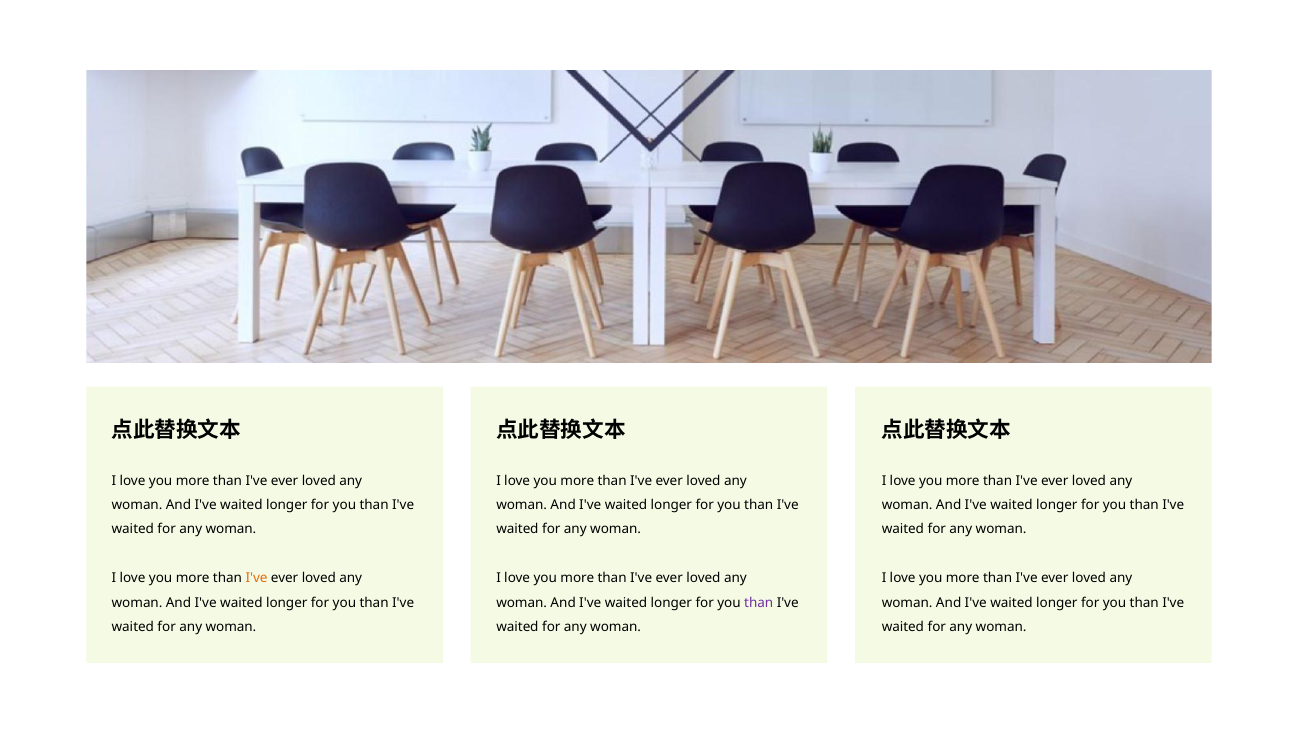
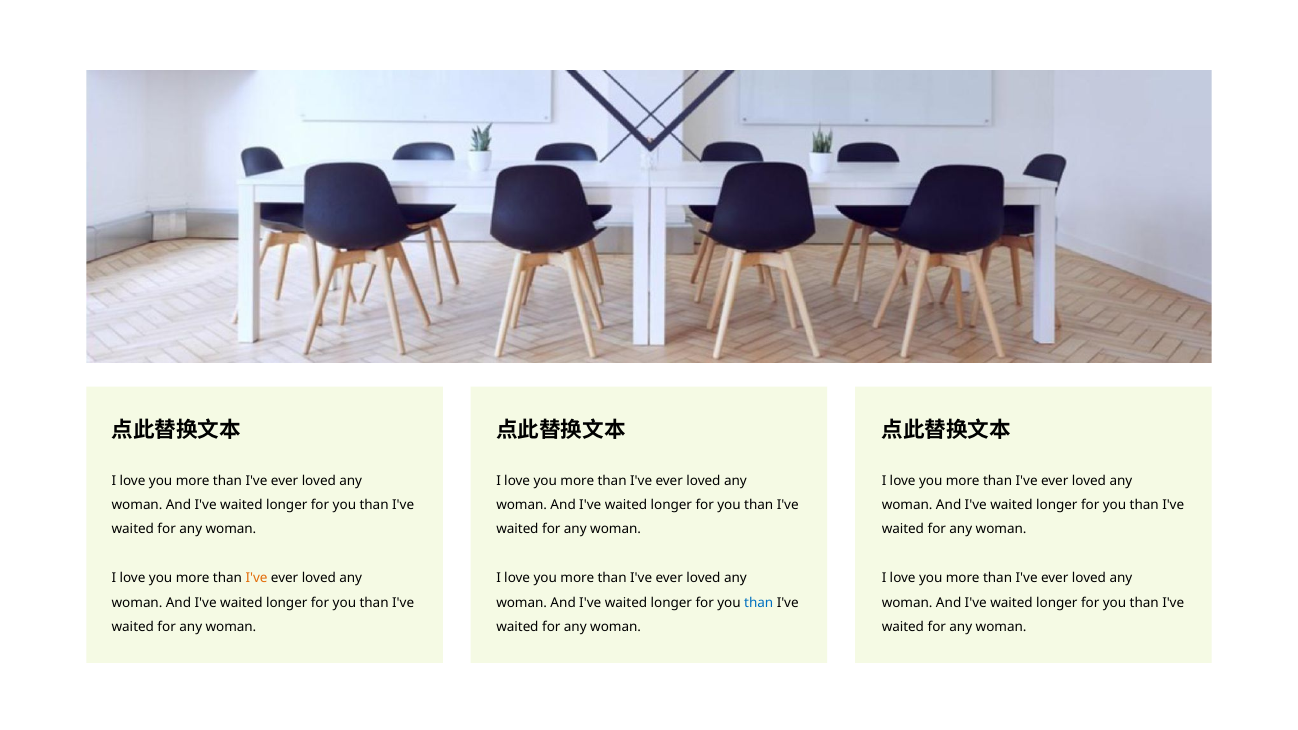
than colour: purple -> blue (759, 603)
